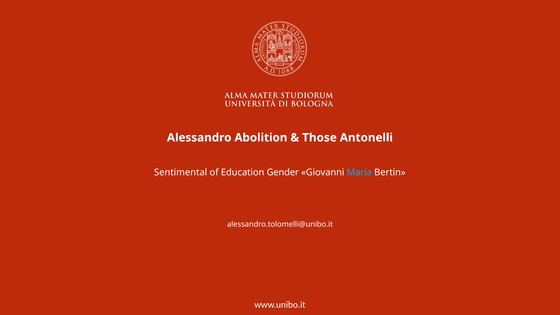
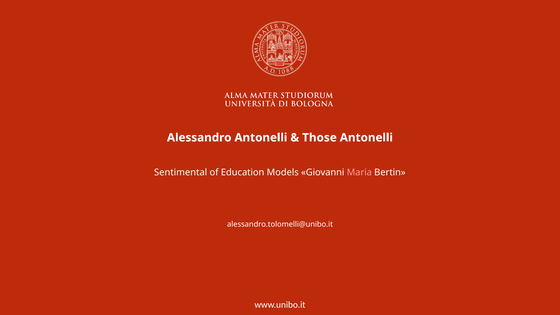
Alessandro Abolition: Abolition -> Antonelli (261, 138)
Gender: Gender -> Models (283, 172)
Maria colour: light blue -> pink (359, 172)
